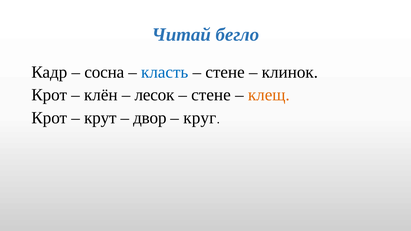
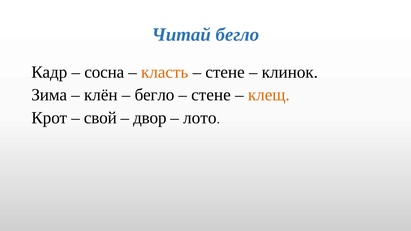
класть colour: blue -> orange (165, 72)
Крот: Крот -> Зима (49, 95)
лесок: лесок -> бегло (154, 95)
крут: крут -> свой (100, 118)
круг: круг -> лото (200, 118)
